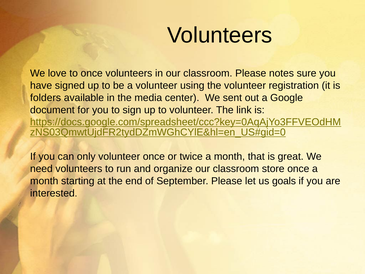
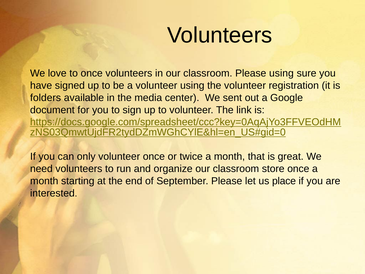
Please notes: notes -> using (281, 73)
goals: goals -> place (284, 181)
